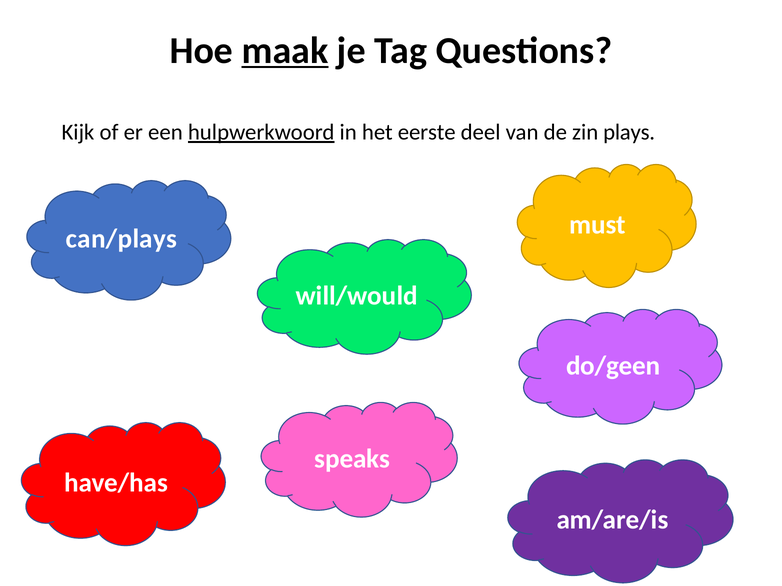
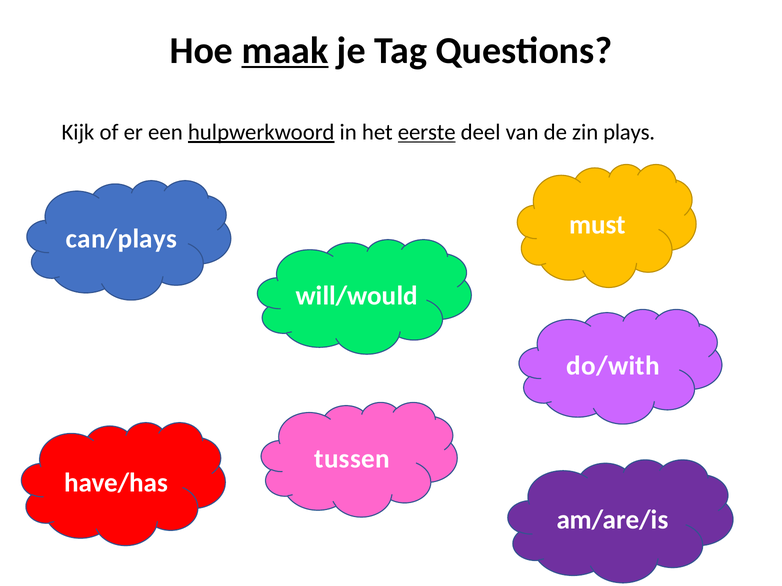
eerste underline: none -> present (427, 132)
do/geen: do/geen -> do/with (613, 366)
speaks: speaks -> tussen (352, 459)
